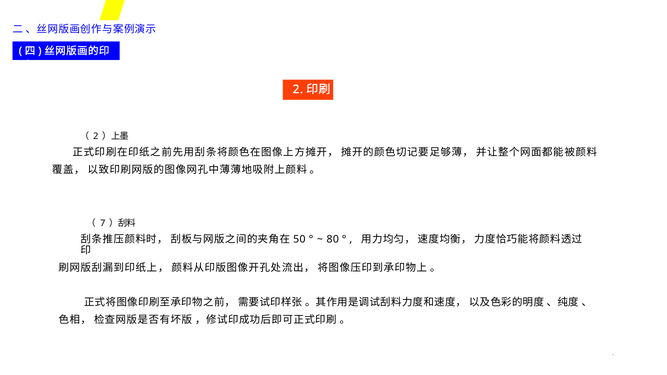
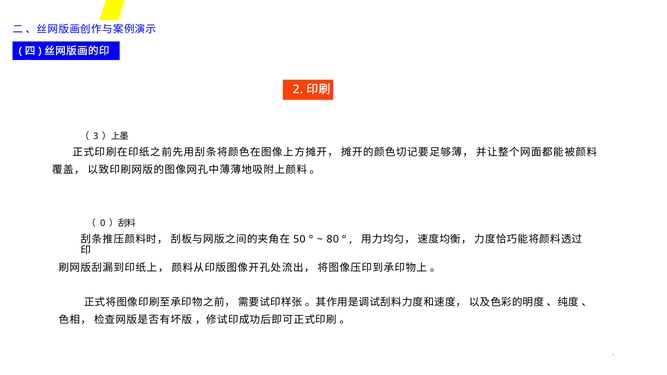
2: 2 -> 3 (96, 136)
7: 7 -> 0 (103, 223)
